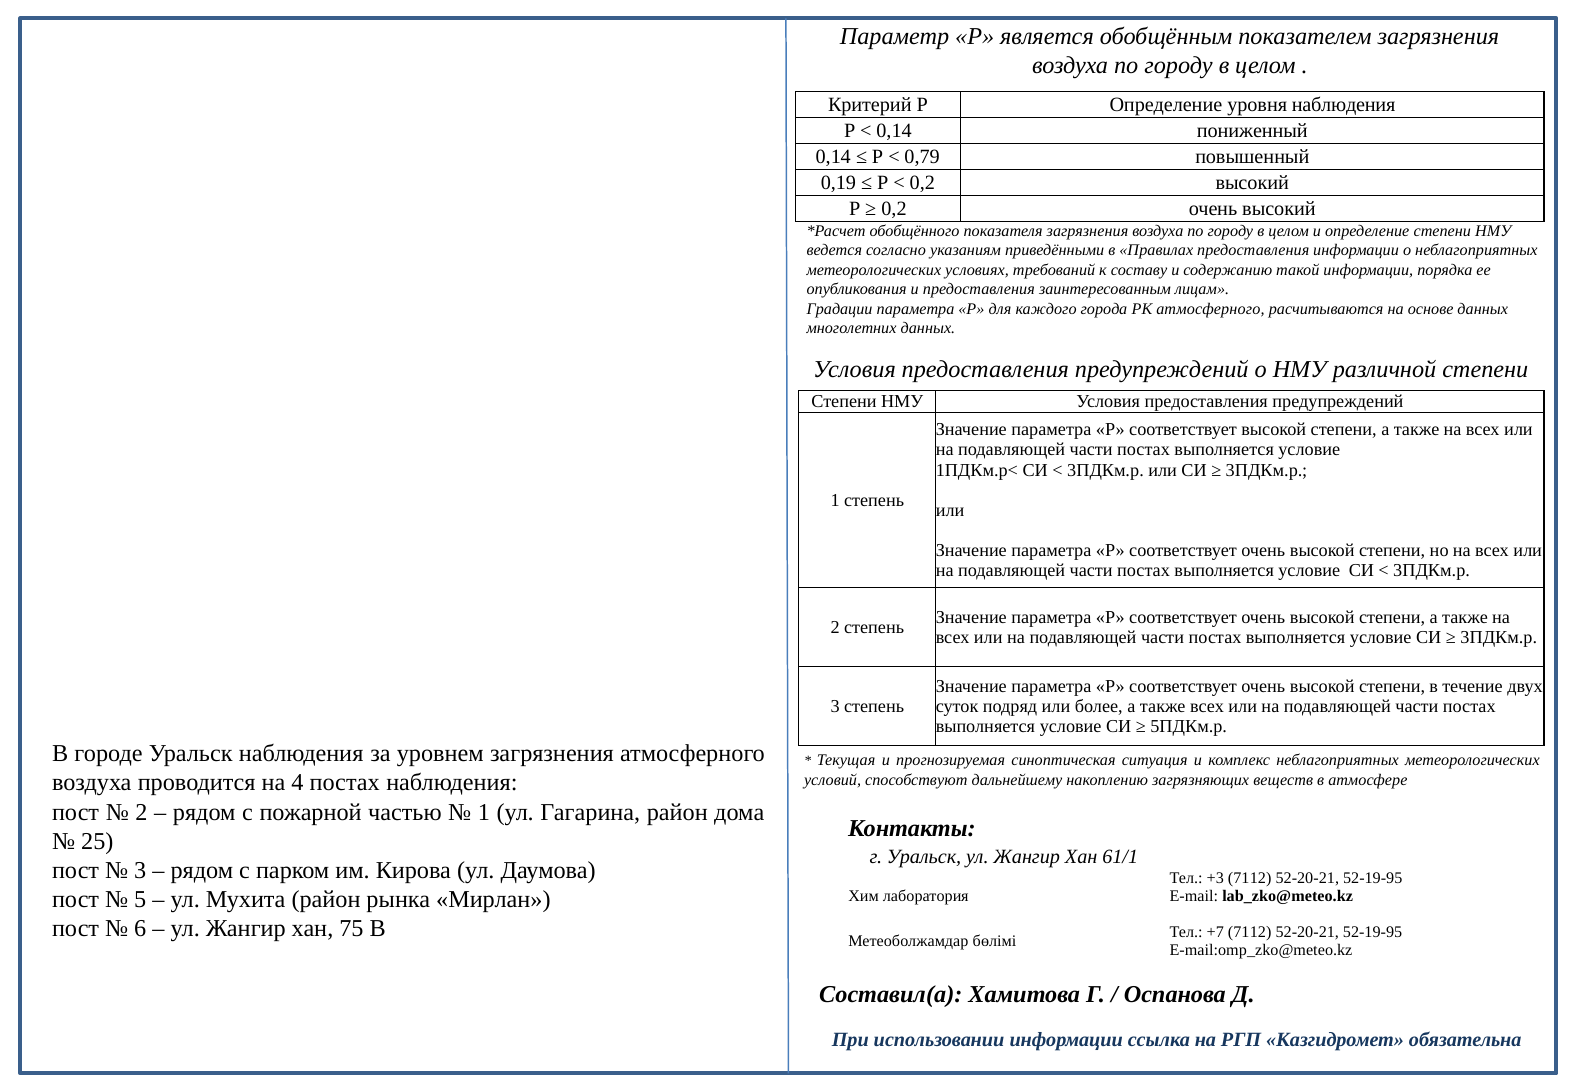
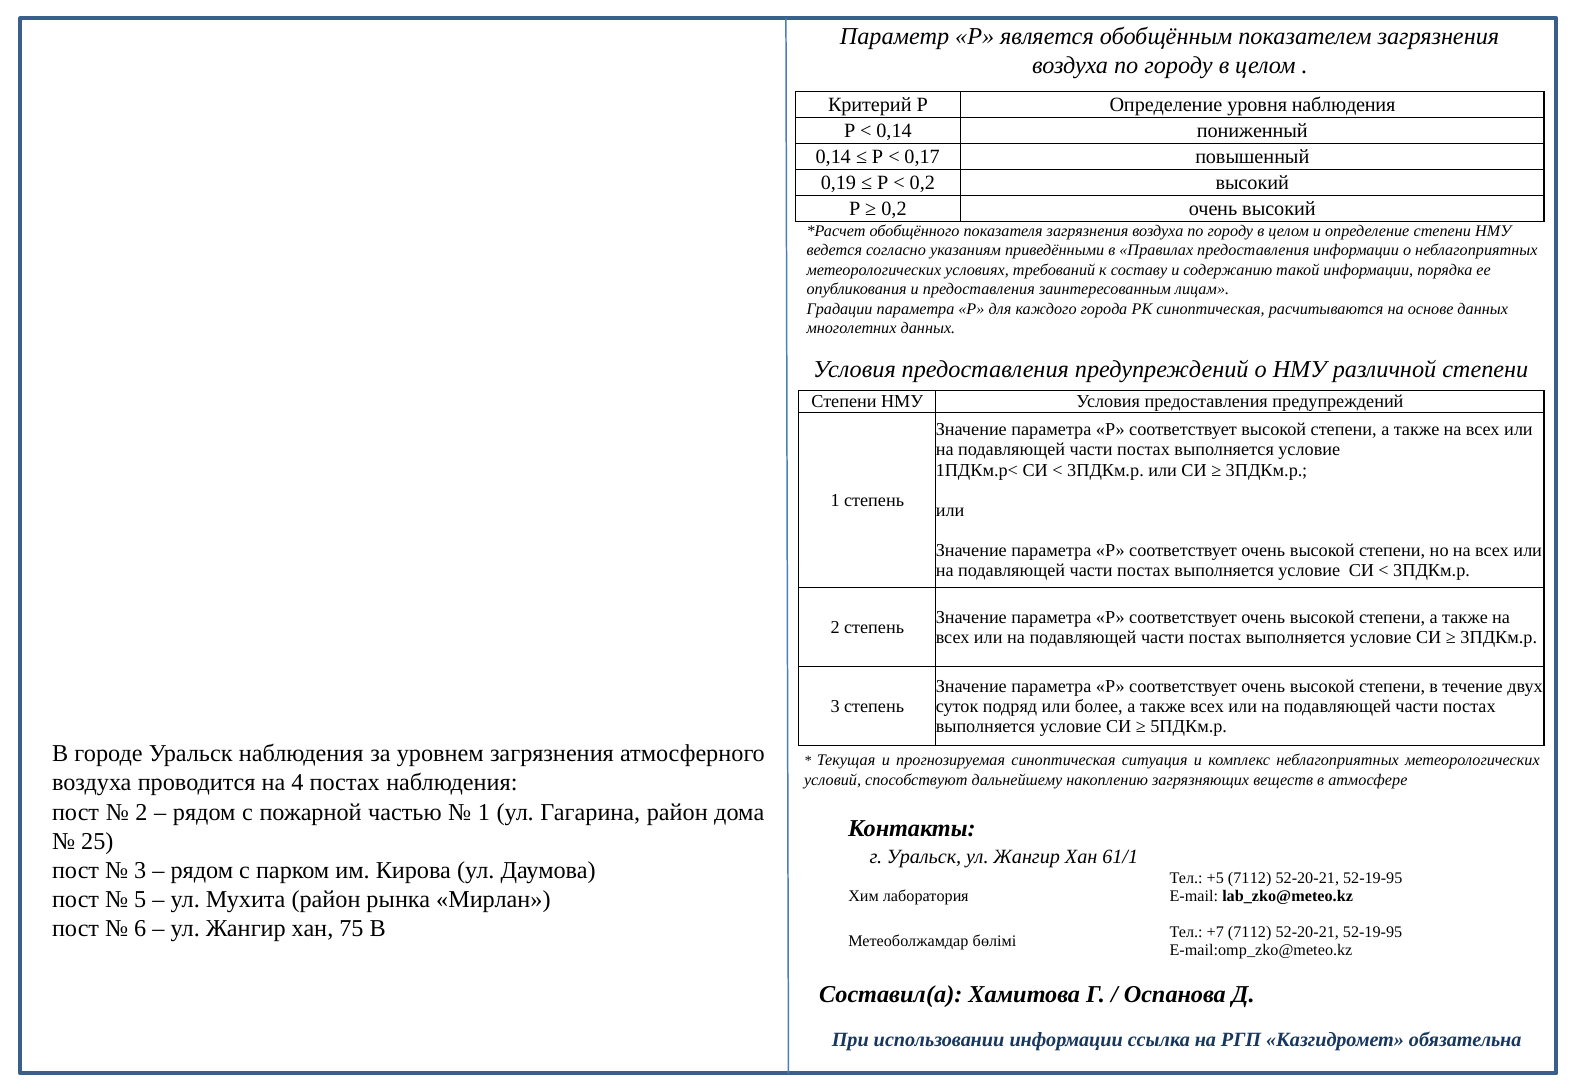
0,79: 0,79 -> 0,17 (922, 157)
РК атмосферного: атмосферного -> синоптическая (1210, 309)
+3: +3 -> +5 (1215, 878)
